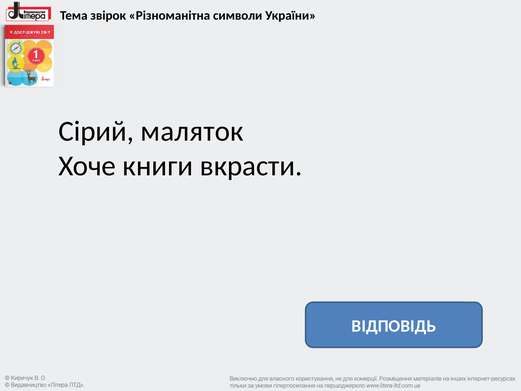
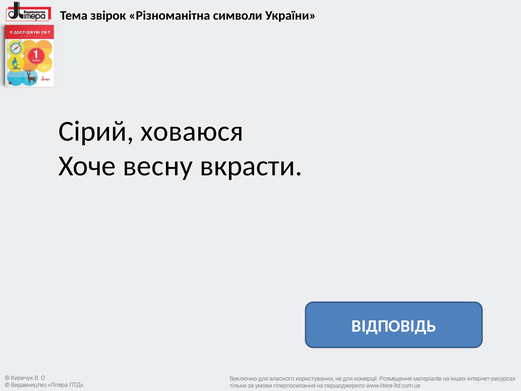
маляток: маляток -> ховаюся (192, 131)
книги: книги -> весну (158, 166)
